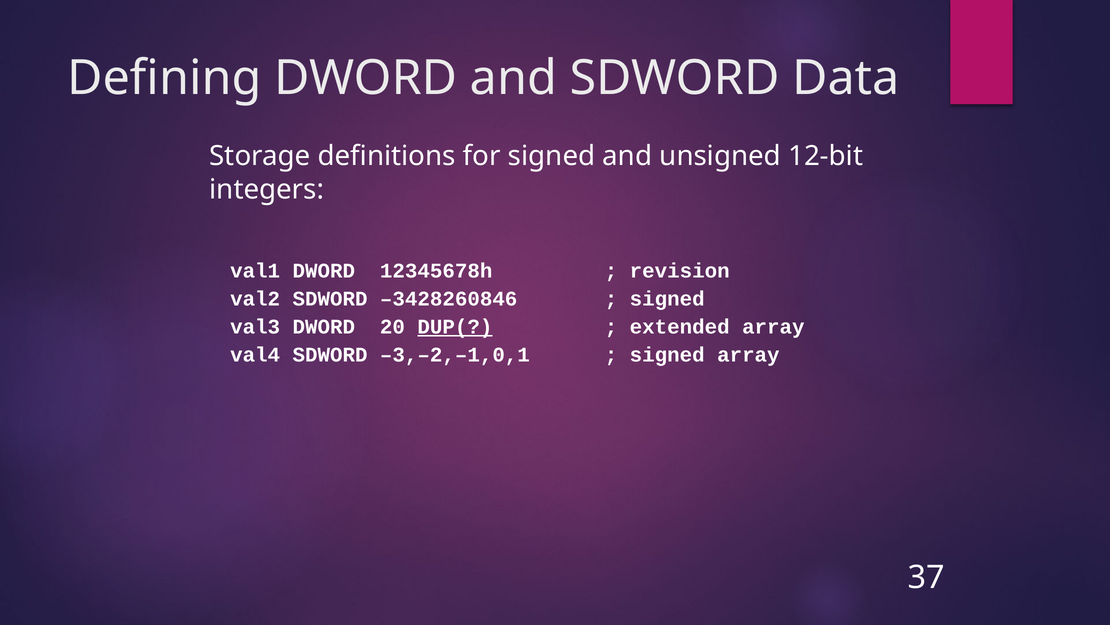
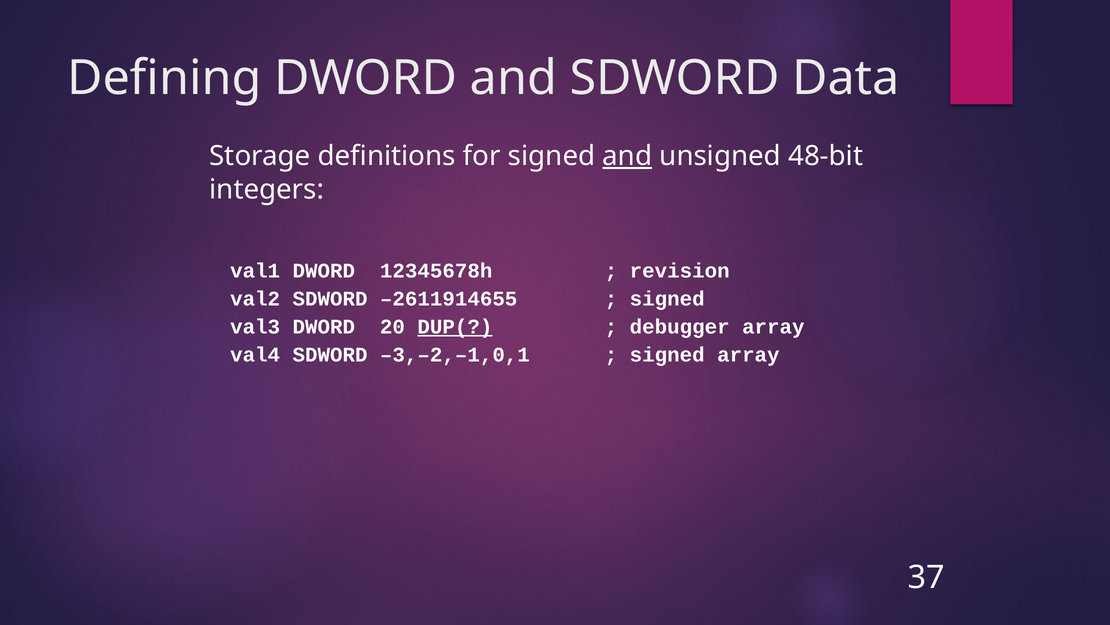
and underline: none -> present (627, 156)
12-bit: 12-bit -> 48-bit (826, 156)
–3428260846: –3428260846 -> –2611914655 (449, 299)
extended: extended -> debugger (680, 327)
